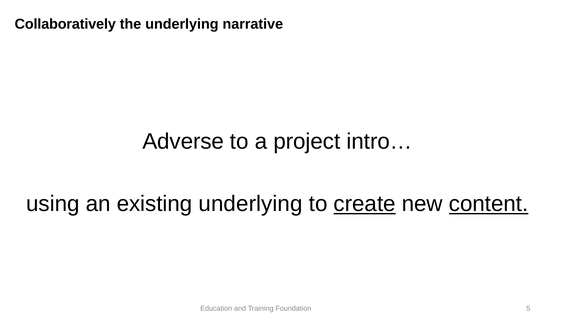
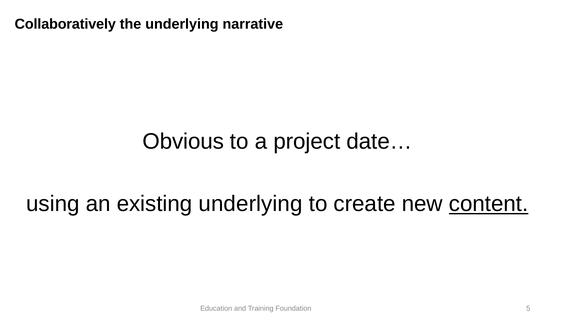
Adverse: Adverse -> Obvious (183, 141)
intro…: intro… -> date… (379, 141)
create underline: present -> none (365, 204)
